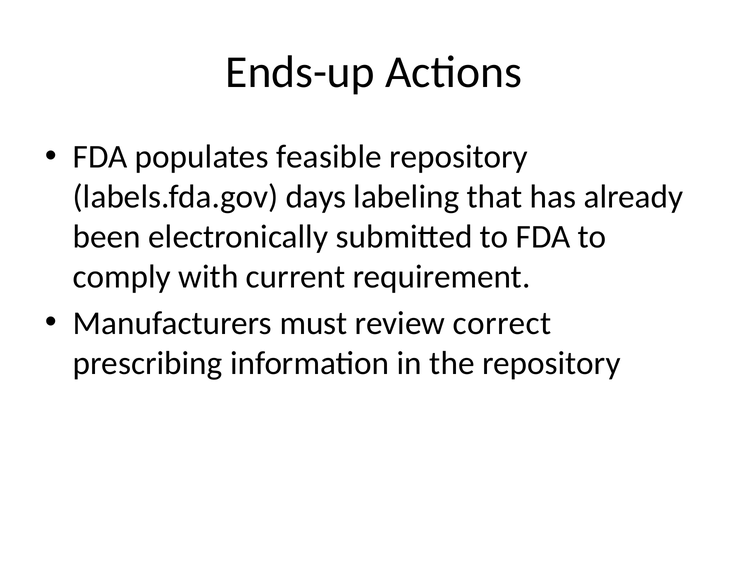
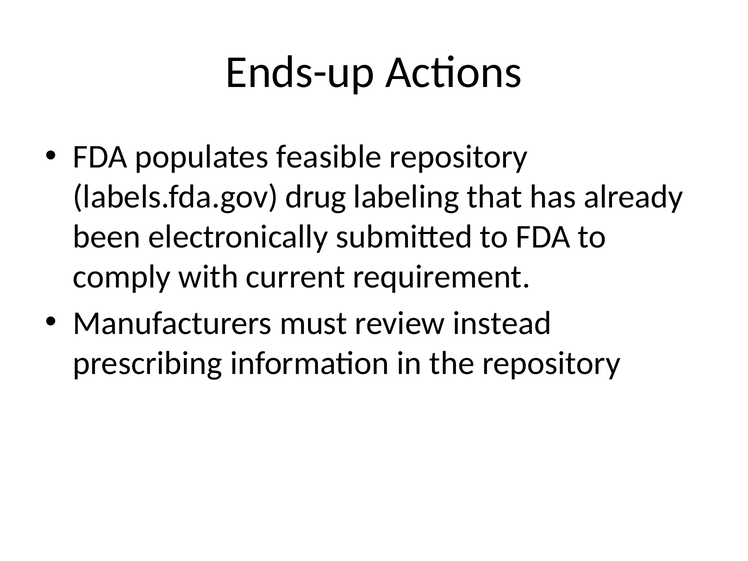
days: days -> drug (316, 197)
correct: correct -> instead (502, 323)
